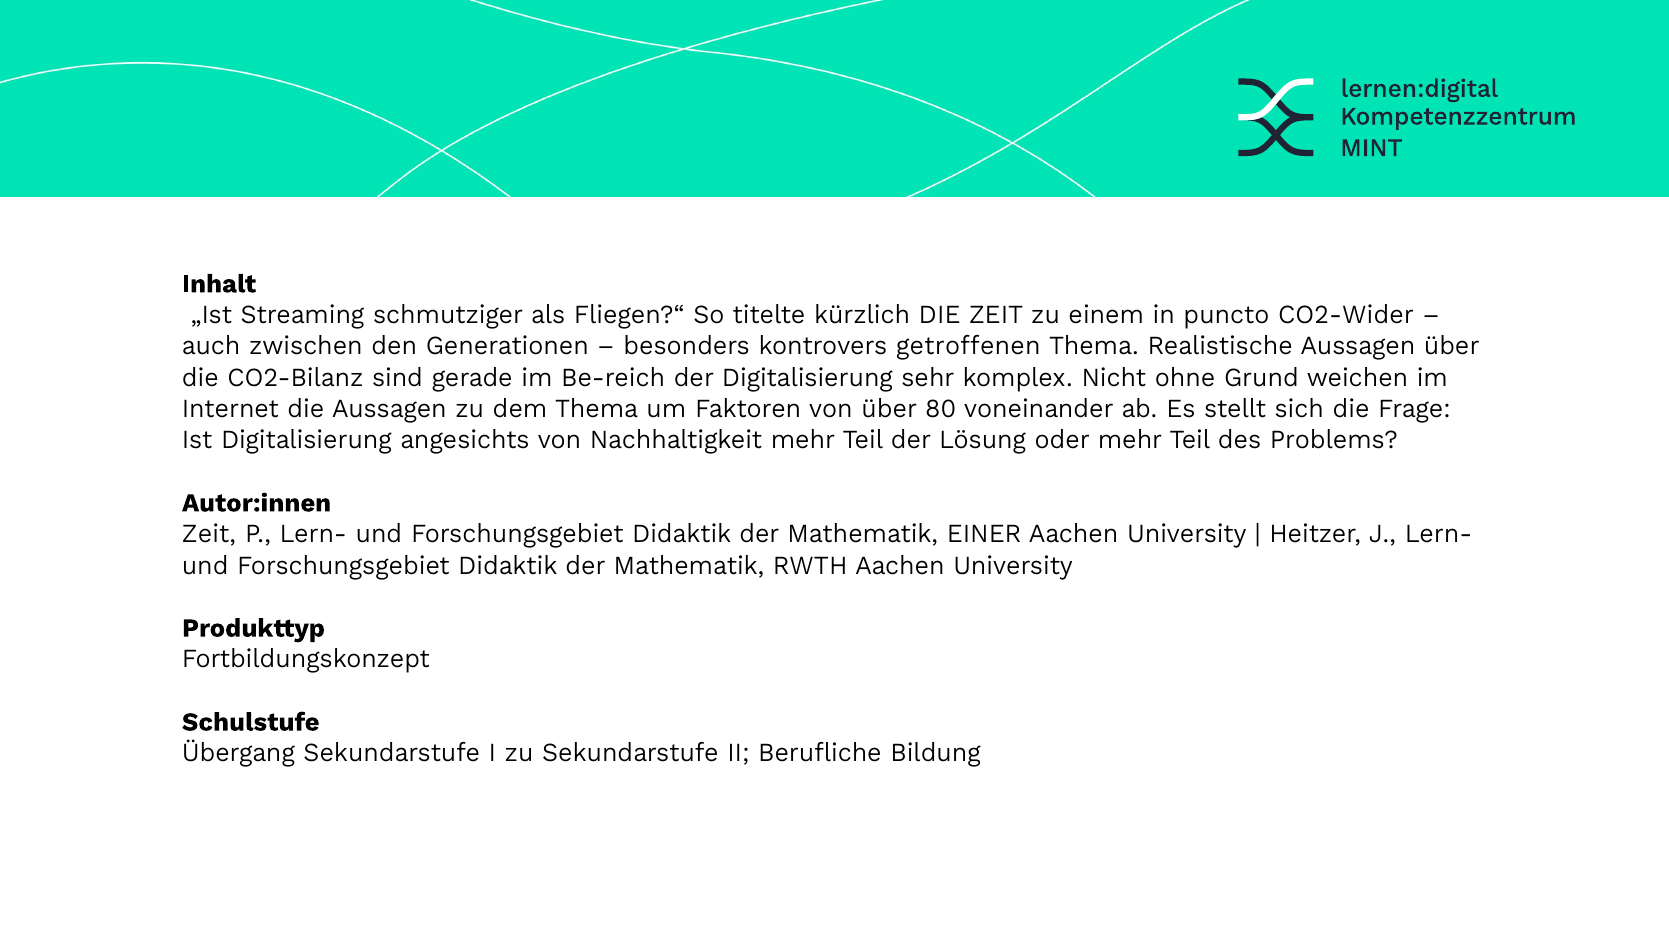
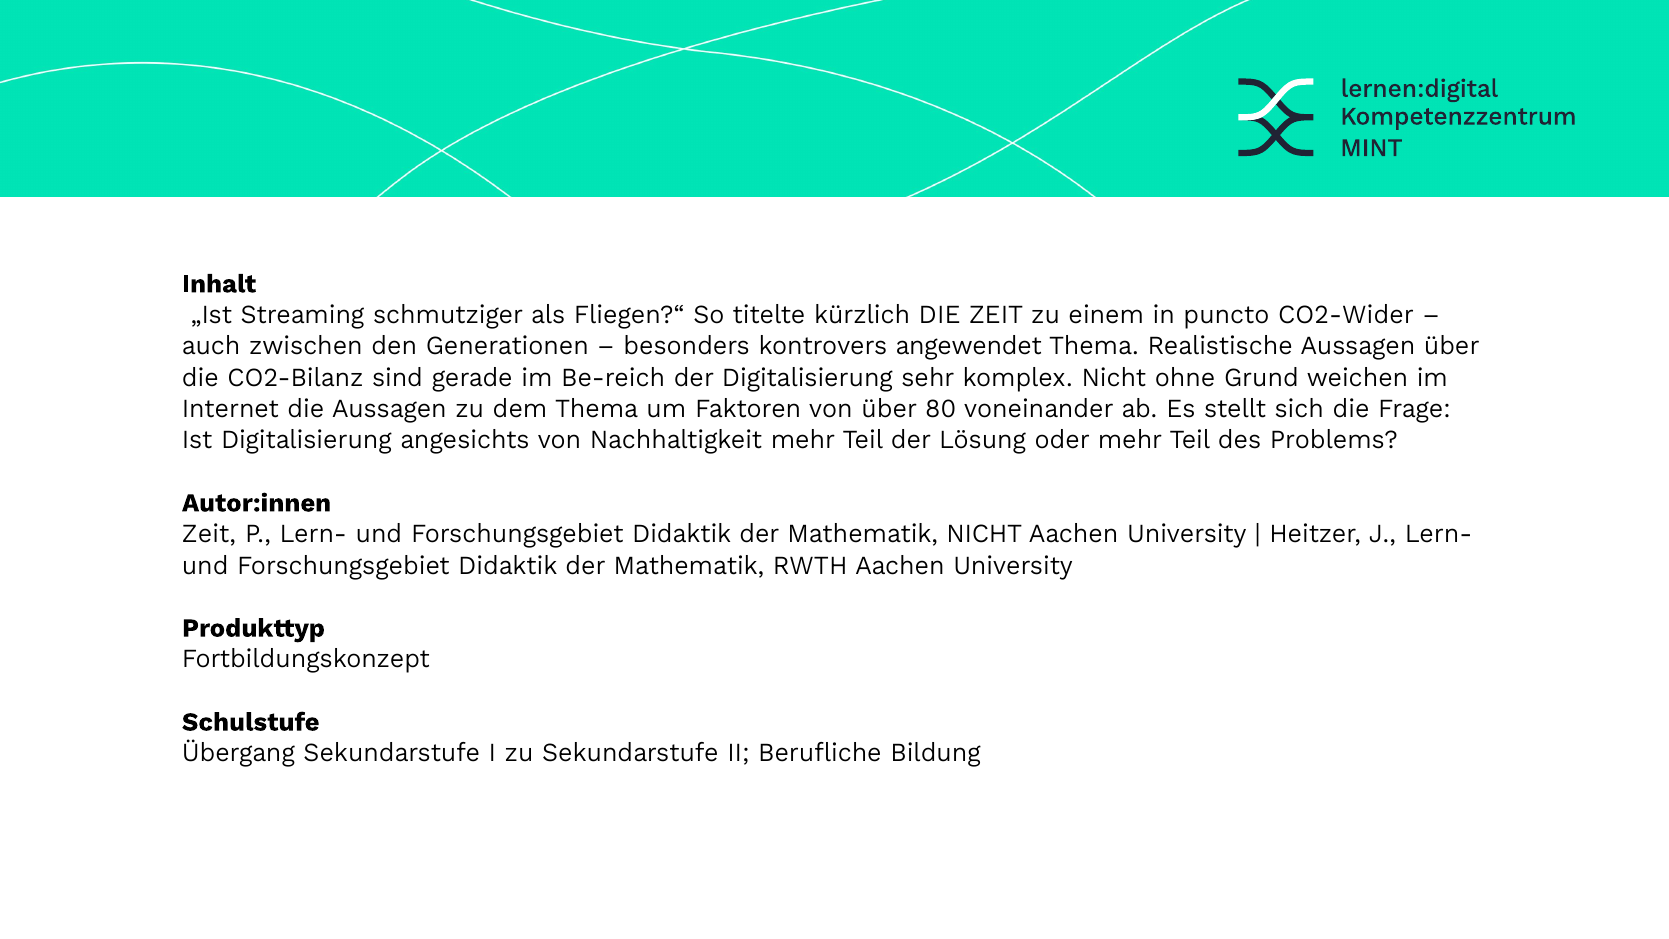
getroffenen: getroffenen -> angewendet (969, 346)
Mathematik EINER: EINER -> NICHT (984, 534)
